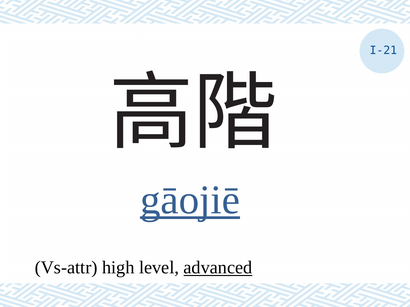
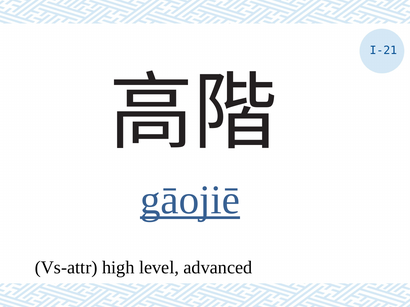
advanced underline: present -> none (218, 268)
